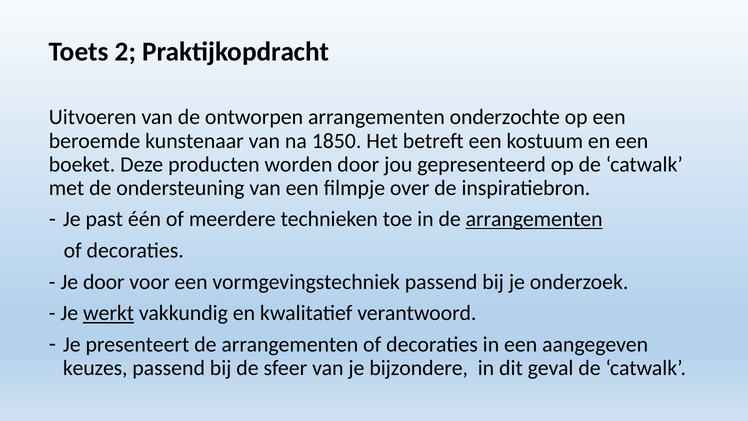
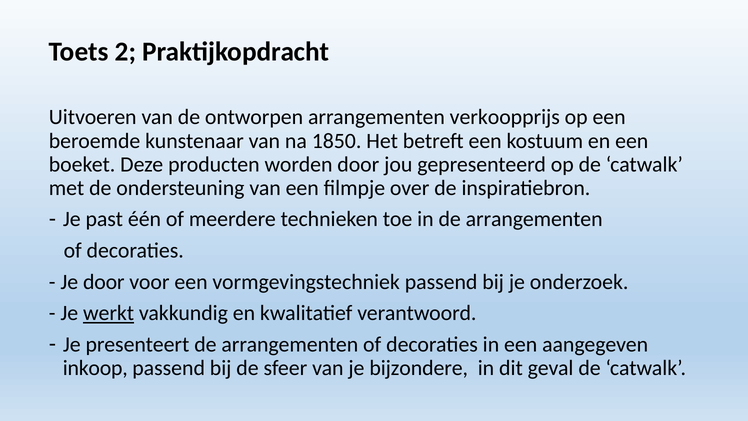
onderzochte: onderzochte -> verkoopprijs (505, 117)
arrangementen underline: present -> none (534, 219)
keuzes: keuzes -> inkoop (95, 368)
